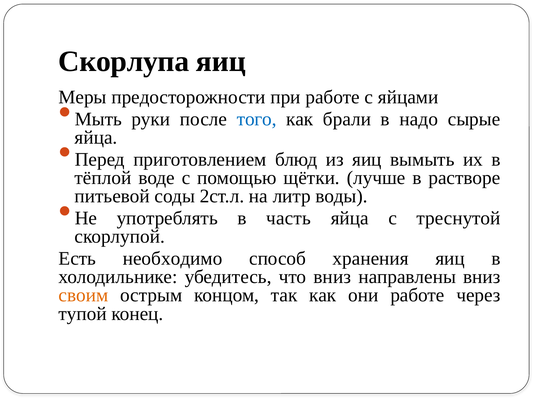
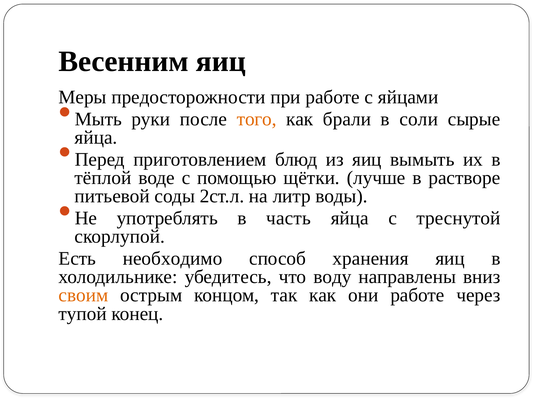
Скорлупа: Скорлупа -> Весенним (124, 62)
того colour: blue -> orange (257, 119)
надо: надо -> соли (419, 119)
что вниз: вниз -> воду (332, 277)
